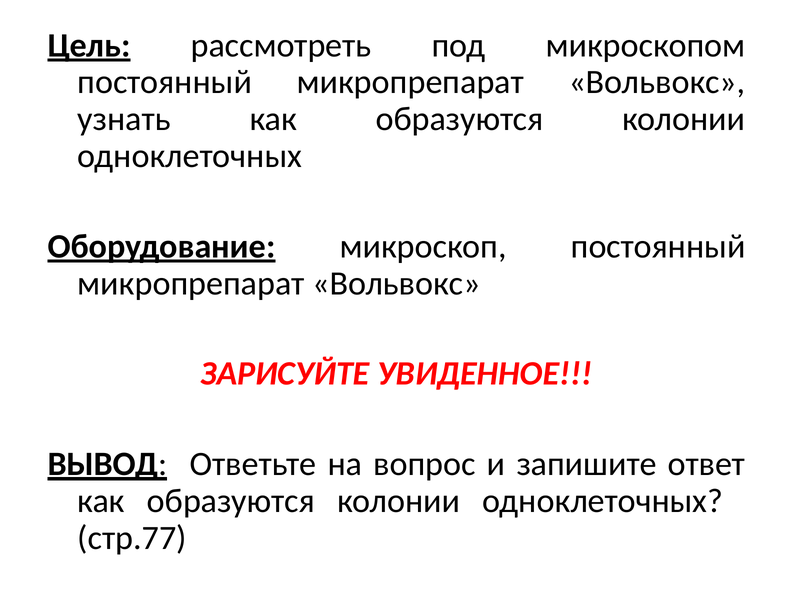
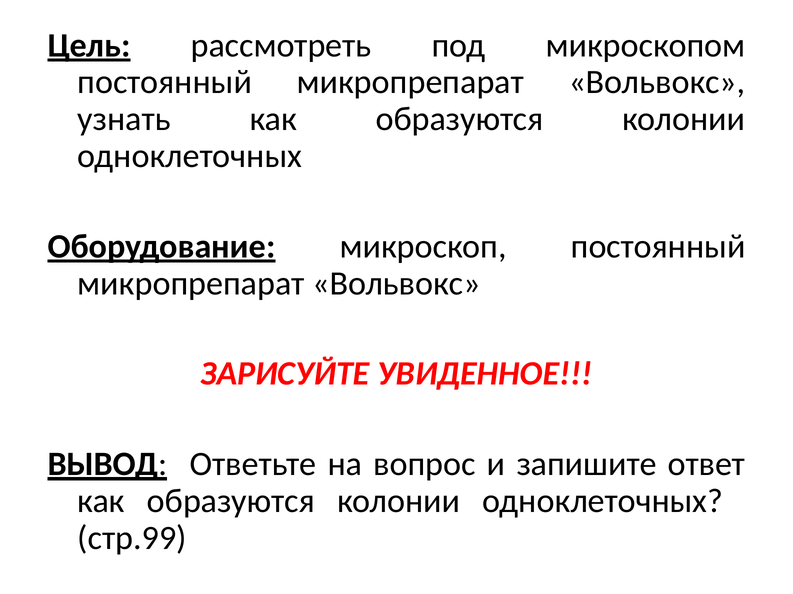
стр.77: стр.77 -> стр.99 (132, 539)
